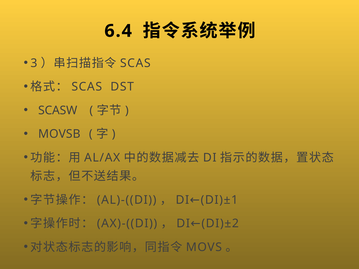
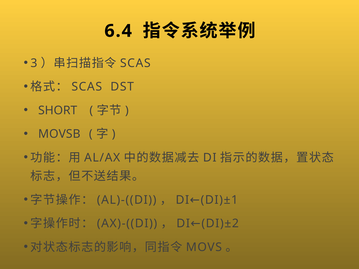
SCASW: SCASW -> SHORT (58, 110)
